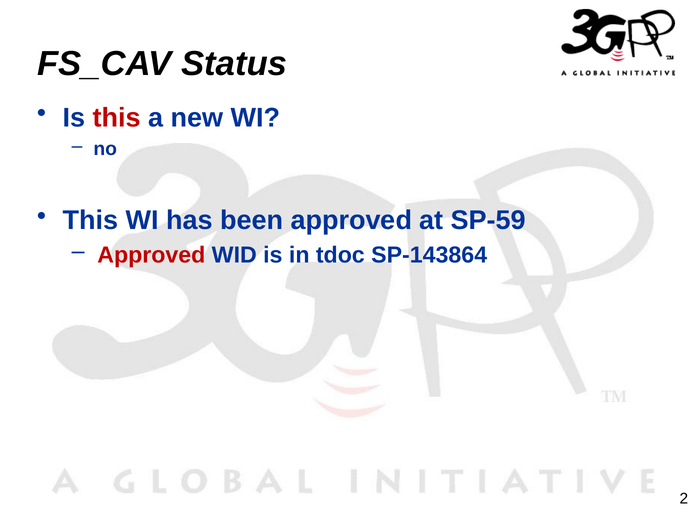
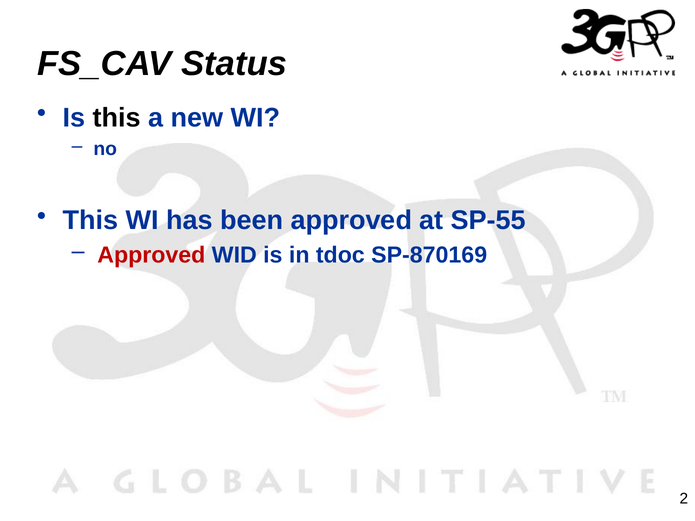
this colour: red -> black (117, 118)
SP-59: SP-59 -> SP-55 (488, 221)
SP-143864: SP-143864 -> SP-870169 (429, 255)
